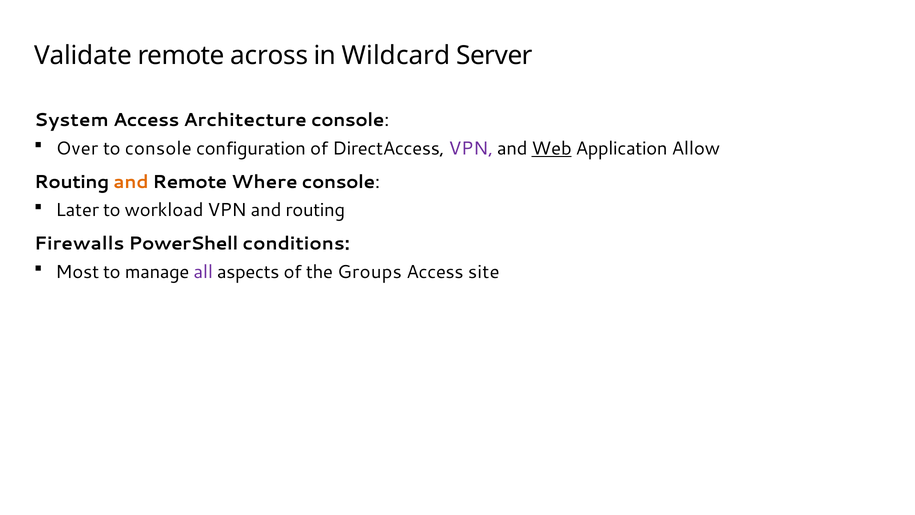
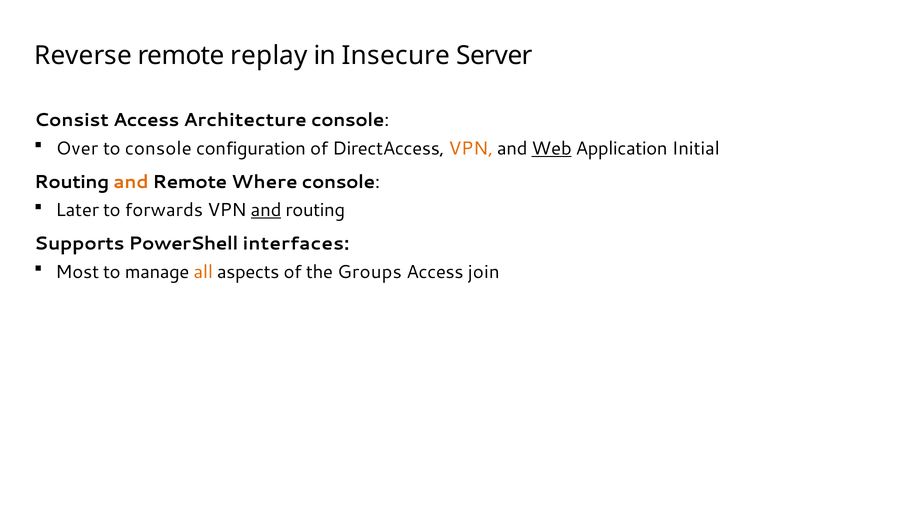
Validate: Validate -> Reverse (83, 56)
across: across -> replay (269, 56)
Wildcard: Wildcard -> Insecure (396, 56)
System: System -> Consist (72, 120)
VPN colour: purple -> orange (471, 148)
Allow: Allow -> Initial (696, 148)
workload: workload -> forwards (164, 210)
and underline: none -> present (266, 210)
Firewalls: Firewalls -> Supports (79, 244)
conditions: conditions -> interfaces (296, 244)
all colour: purple -> orange (203, 272)
site: site -> join (484, 272)
